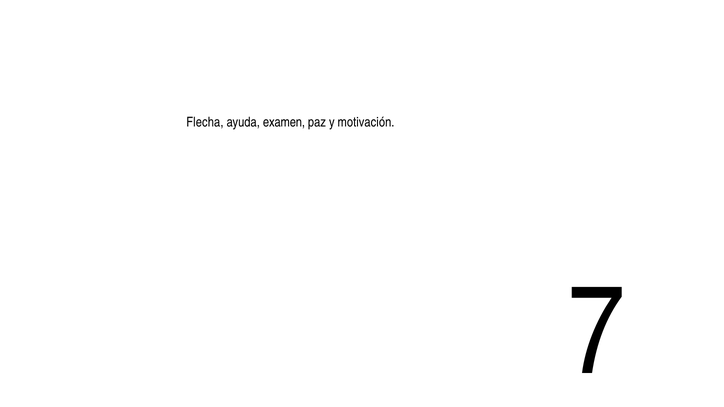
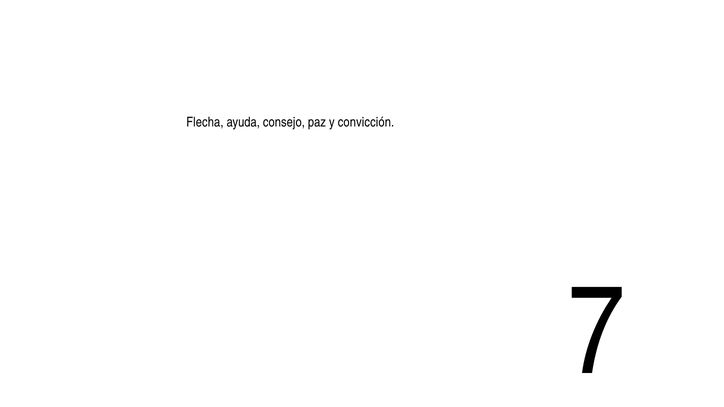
examen: examen -> consejo (284, 122)
motivación: motivación -> convicción (366, 122)
